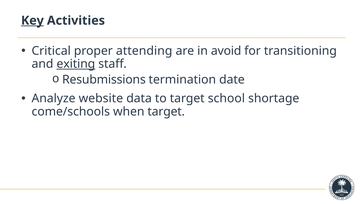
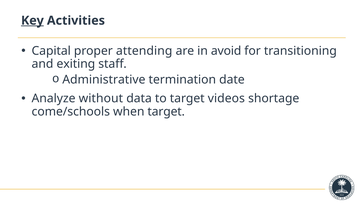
Critical: Critical -> Capital (51, 51)
exiting underline: present -> none (76, 64)
Resubmissions: Resubmissions -> Administrative (104, 80)
website: website -> without (101, 99)
school: school -> videos (226, 99)
